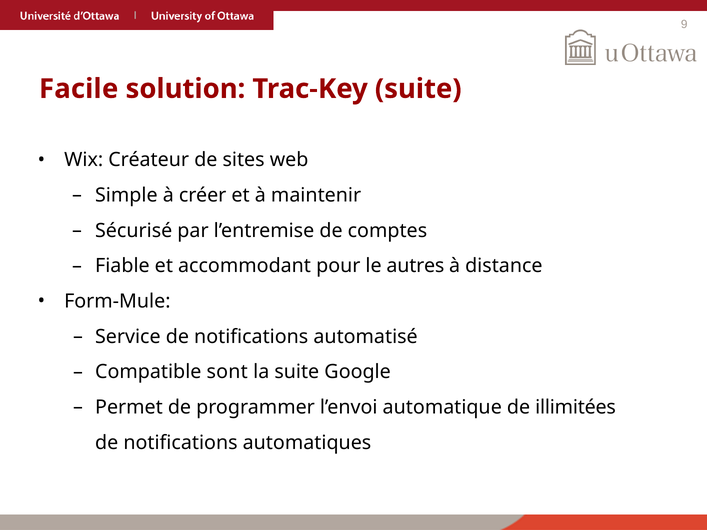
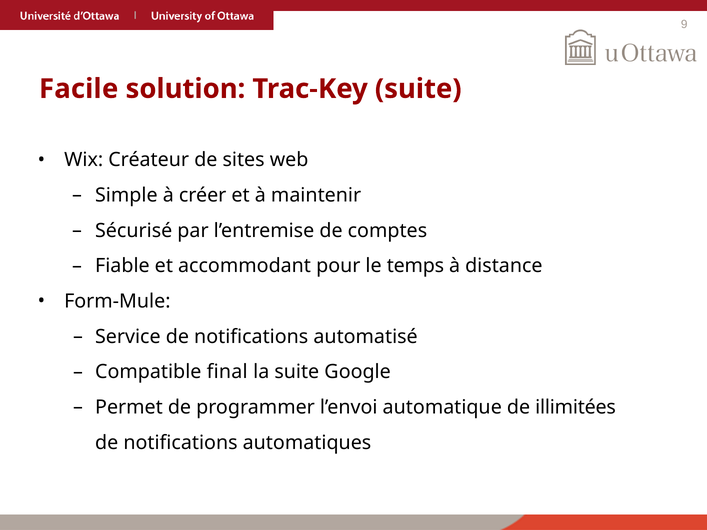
autres: autres -> temps (415, 266)
sont: sont -> final (227, 372)
